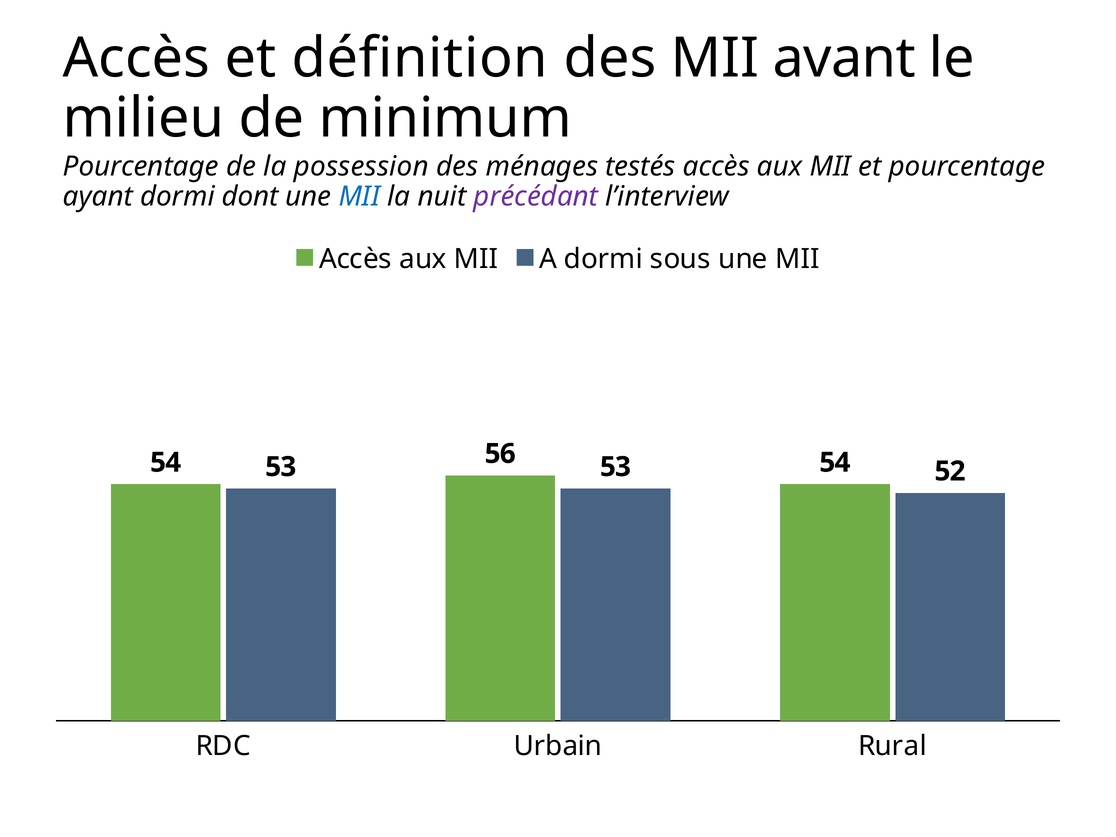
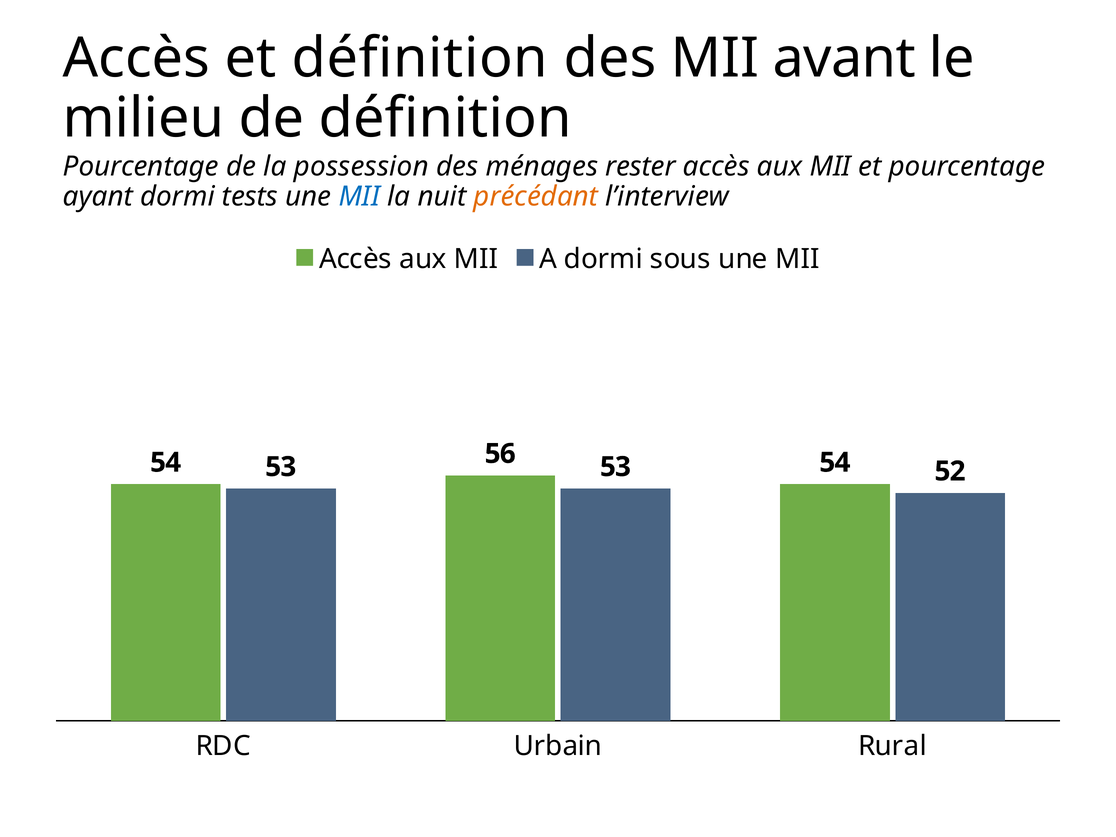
de minimum: minimum -> définition (445, 118)
testés: testés -> rester (640, 167)
dont: dont -> tests (250, 197)
précédant colour: purple -> orange (536, 197)
